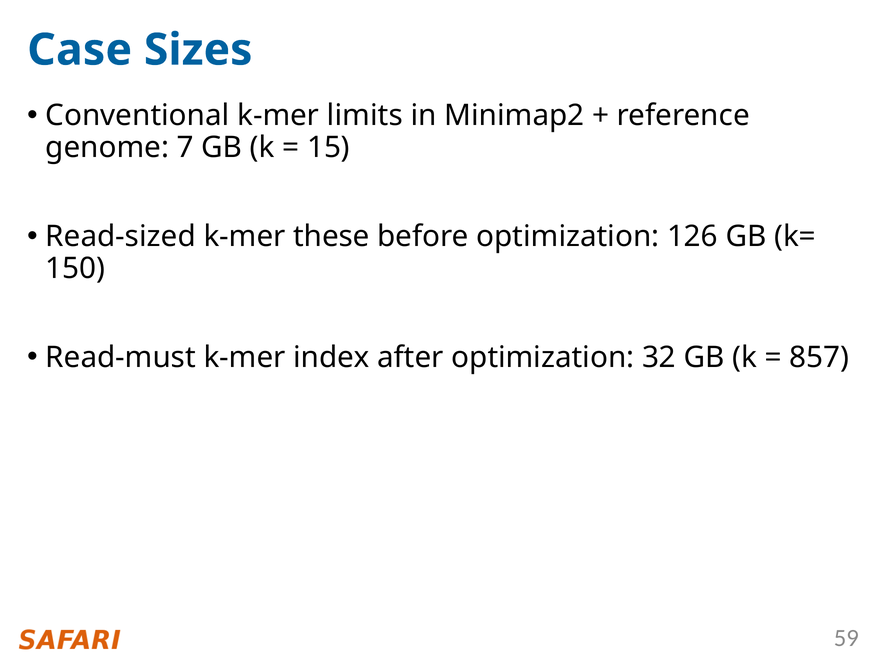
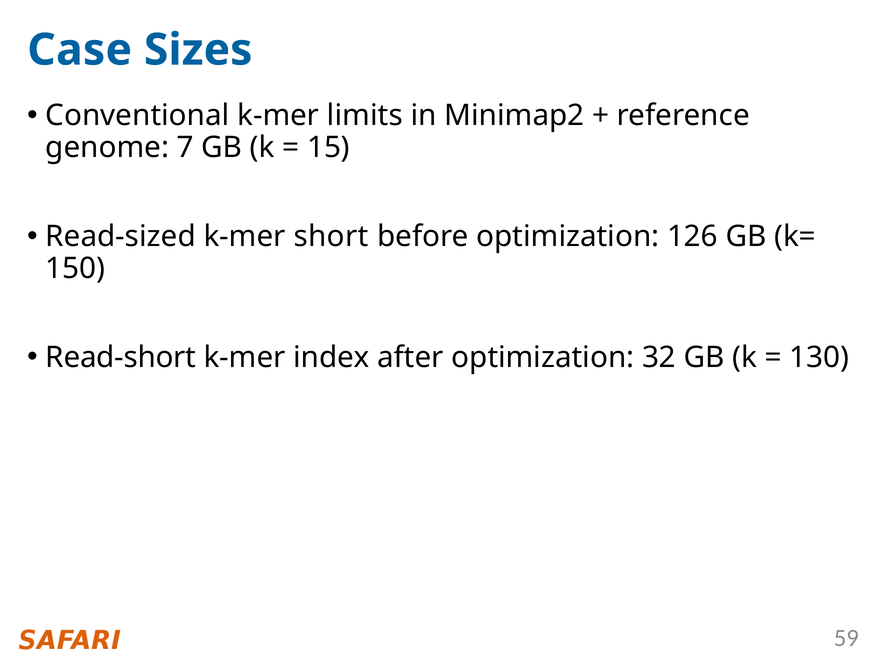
these: these -> short (331, 236)
Read-must: Read-must -> Read-short (121, 357)
857: 857 -> 130 (819, 357)
